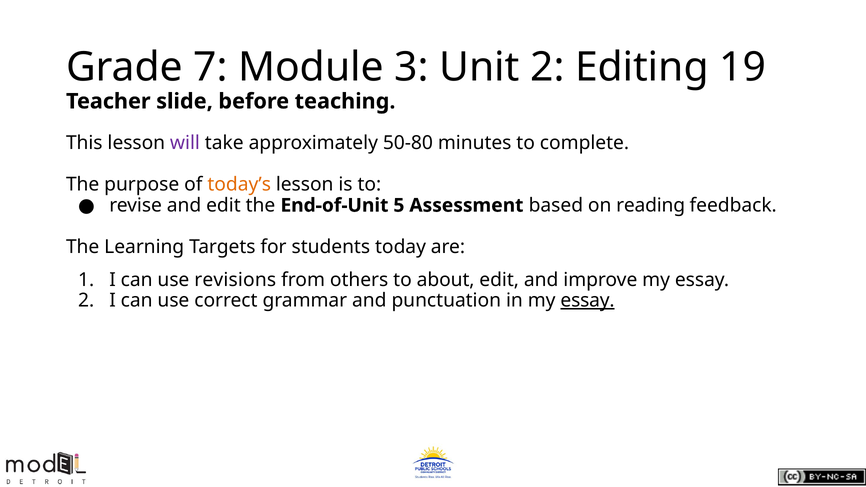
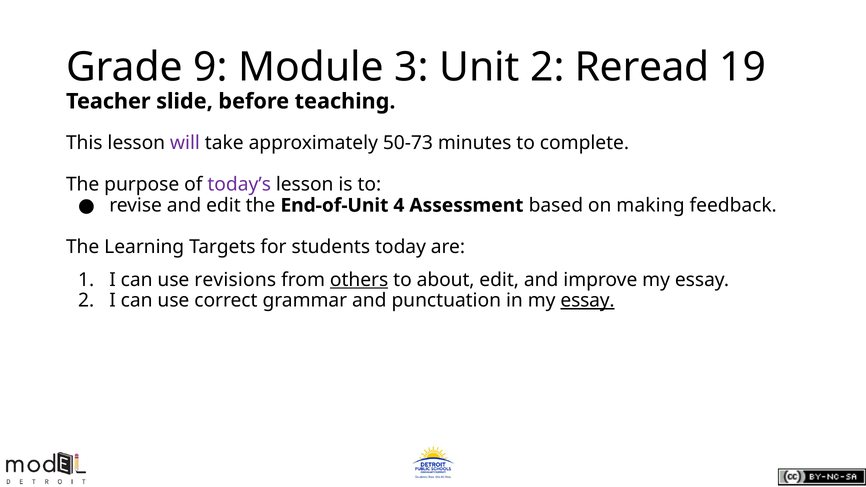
7: 7 -> 9 (211, 67)
Editing: Editing -> Reread (642, 67)
50-80: 50-80 -> 50-73 (408, 143)
today’s colour: orange -> purple (239, 185)
5: 5 -> 4 (399, 205)
reading: reading -> making (650, 205)
others underline: none -> present (359, 280)
